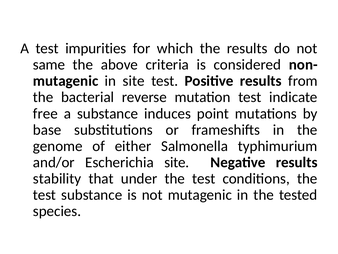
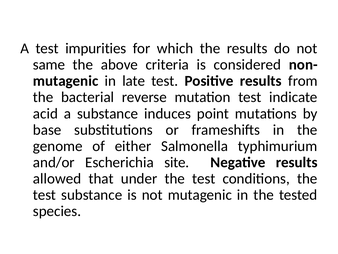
in site: site -> late (134, 81)
free: free -> acid (45, 113)
stability: stability -> allowed (57, 178)
